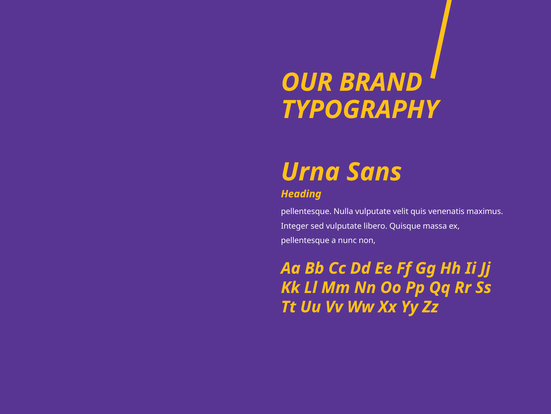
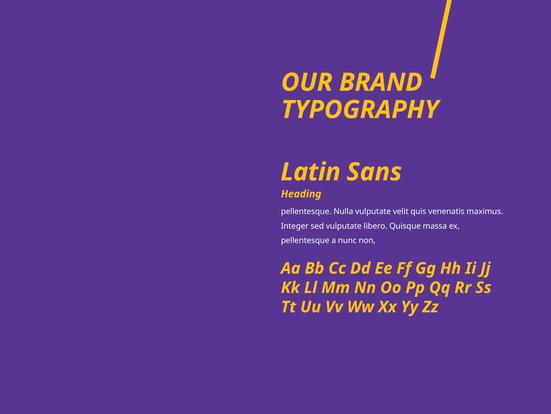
Urna: Urna -> Latin (311, 172)
